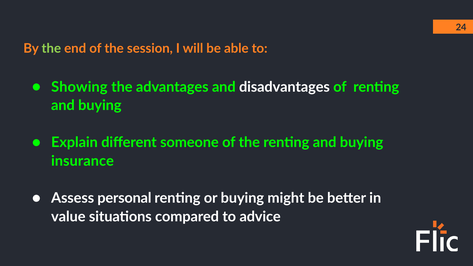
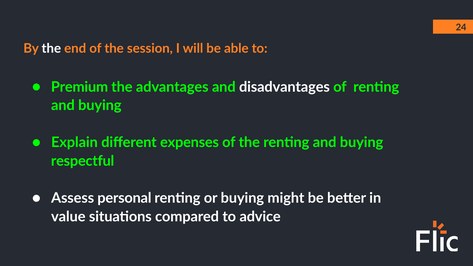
the colour: light green -> white (51, 48)
Showing: Showing -> Premium (80, 87)
someone: someone -> expenses (190, 143)
insurance: insurance -> respectful (83, 161)
